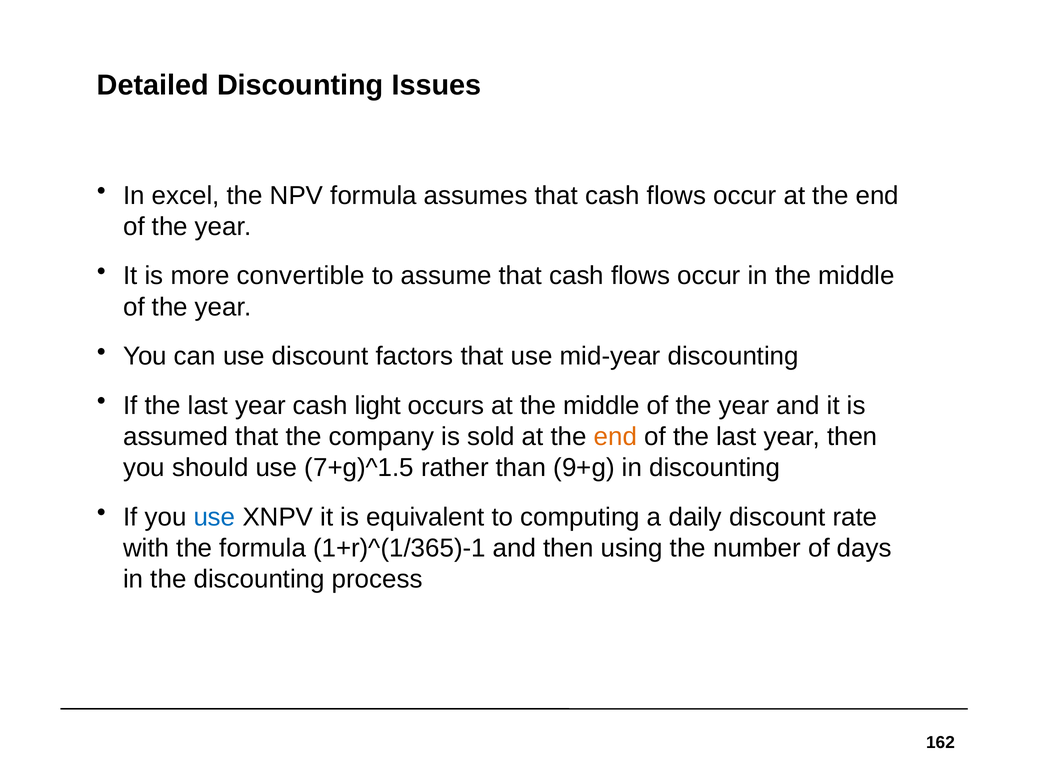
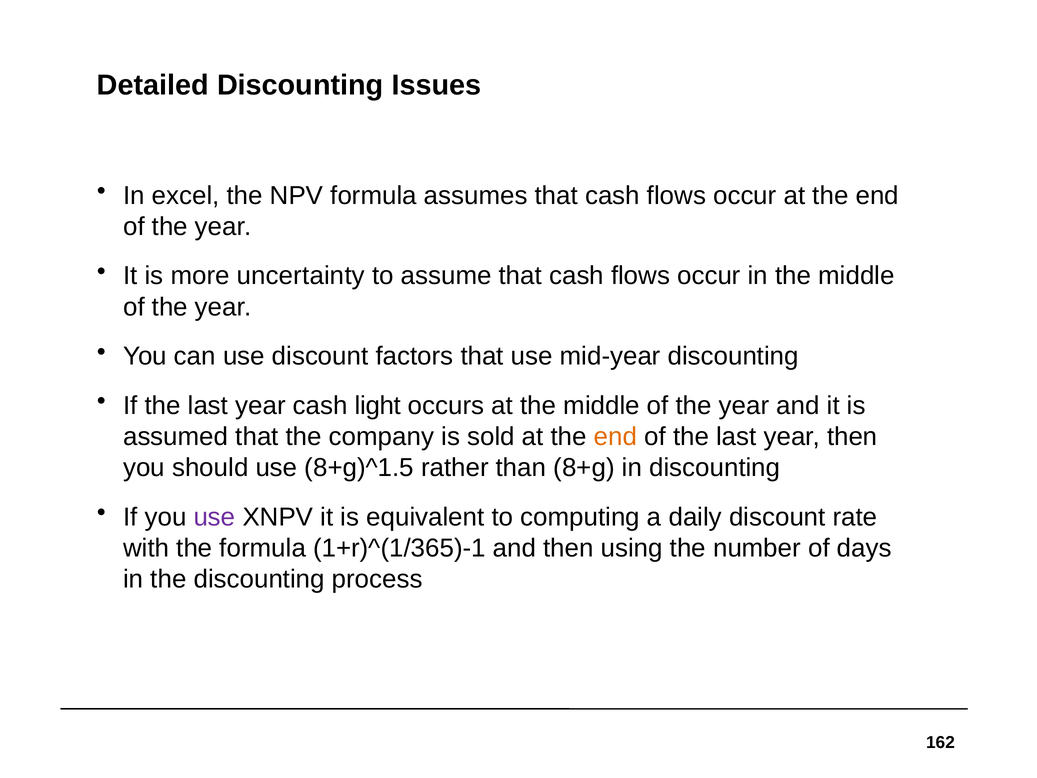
convertible: convertible -> uncertainty (301, 276)
7+g)^1.5: 7+g)^1.5 -> 8+g)^1.5 (359, 468)
9+g: 9+g -> 8+g (584, 468)
use colour: blue -> purple (214, 517)
